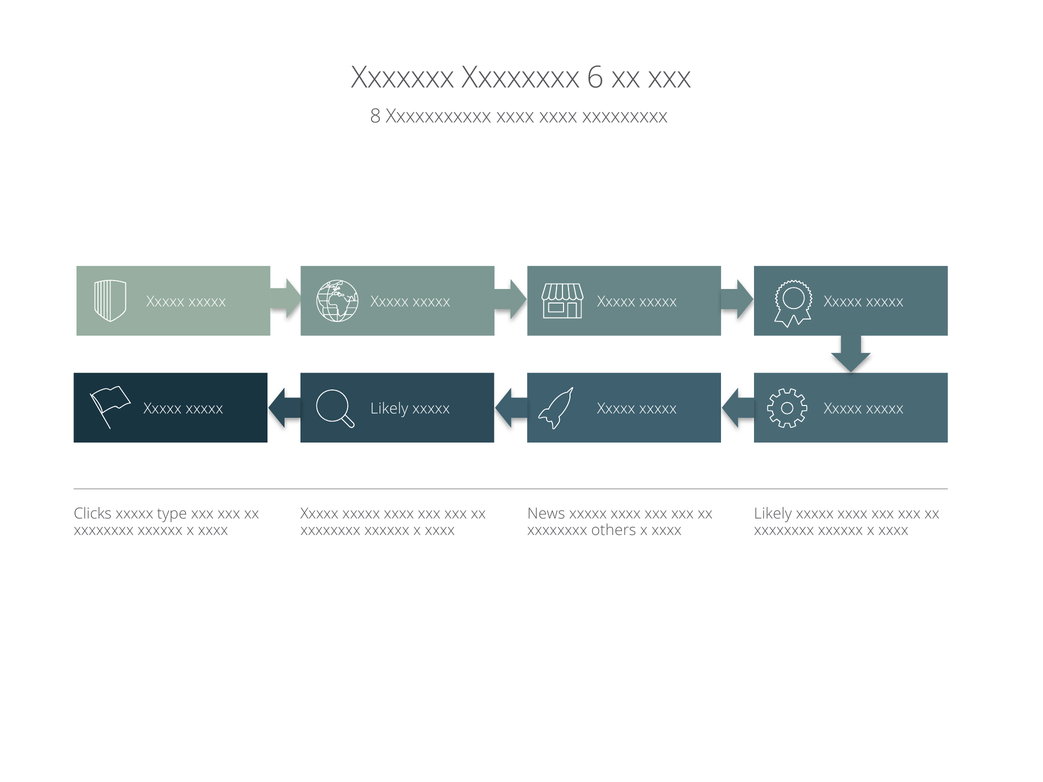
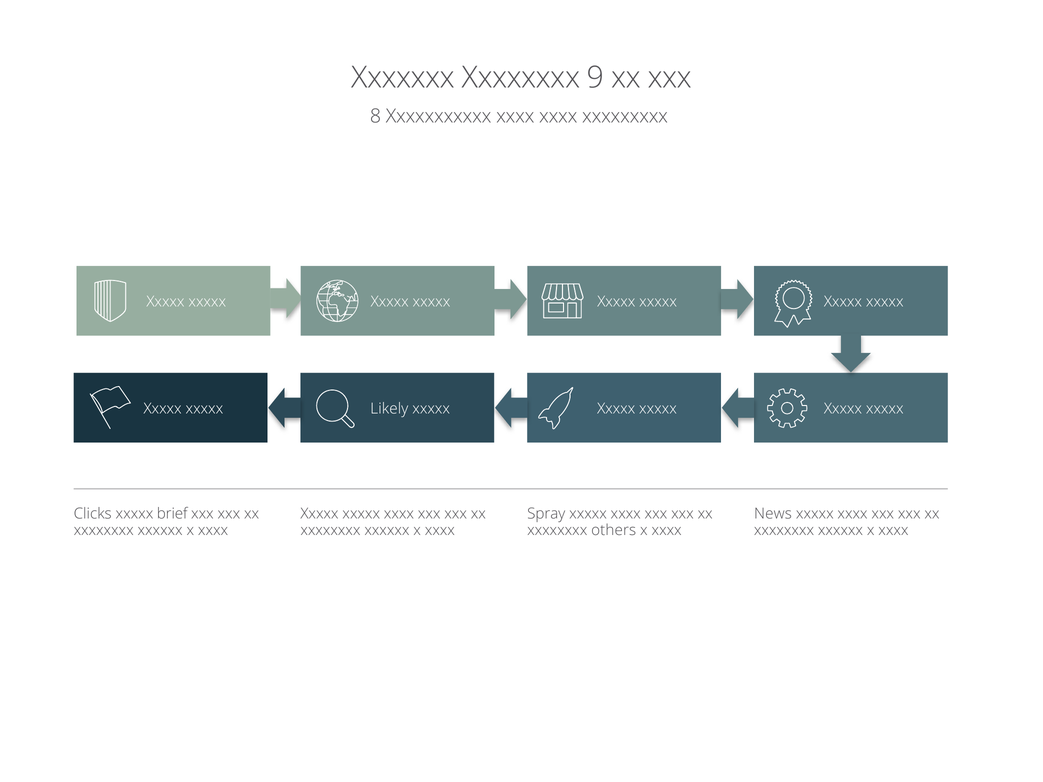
6: 6 -> 9 (596, 78)
type: type -> brief (172, 514)
News: News -> Spray (546, 514)
Likely: Likely -> News (773, 514)
